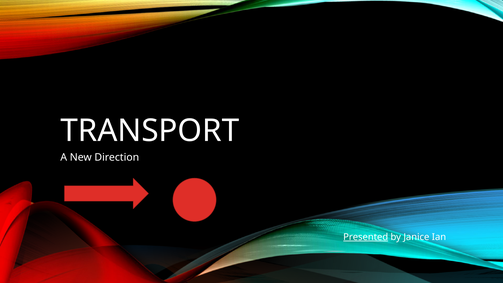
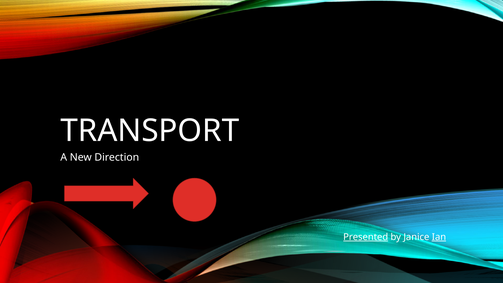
Ian underline: none -> present (439, 237)
